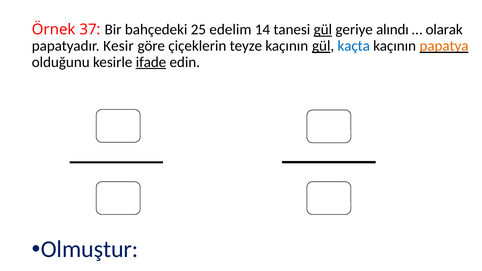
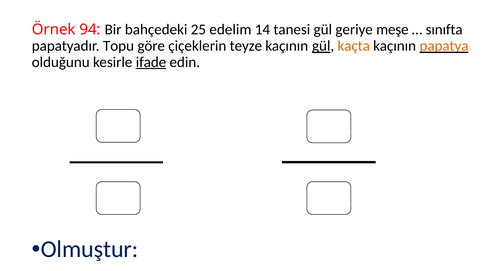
37: 37 -> 94 (90, 30)
gül underline: present -> none (323, 30)
alındı: alındı -> meşe (392, 30)
olarak: olarak -> sınıfta (444, 30)
Kesir: Kesir -> Topu (118, 46)
kaçta colour: blue -> orange (354, 46)
